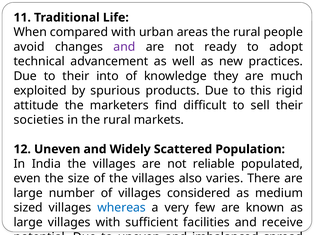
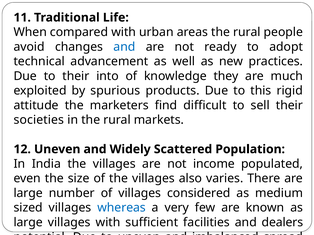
and colour: purple -> blue (124, 47)
reliable: reliable -> income (214, 164)
receive: receive -> dealers (282, 223)
